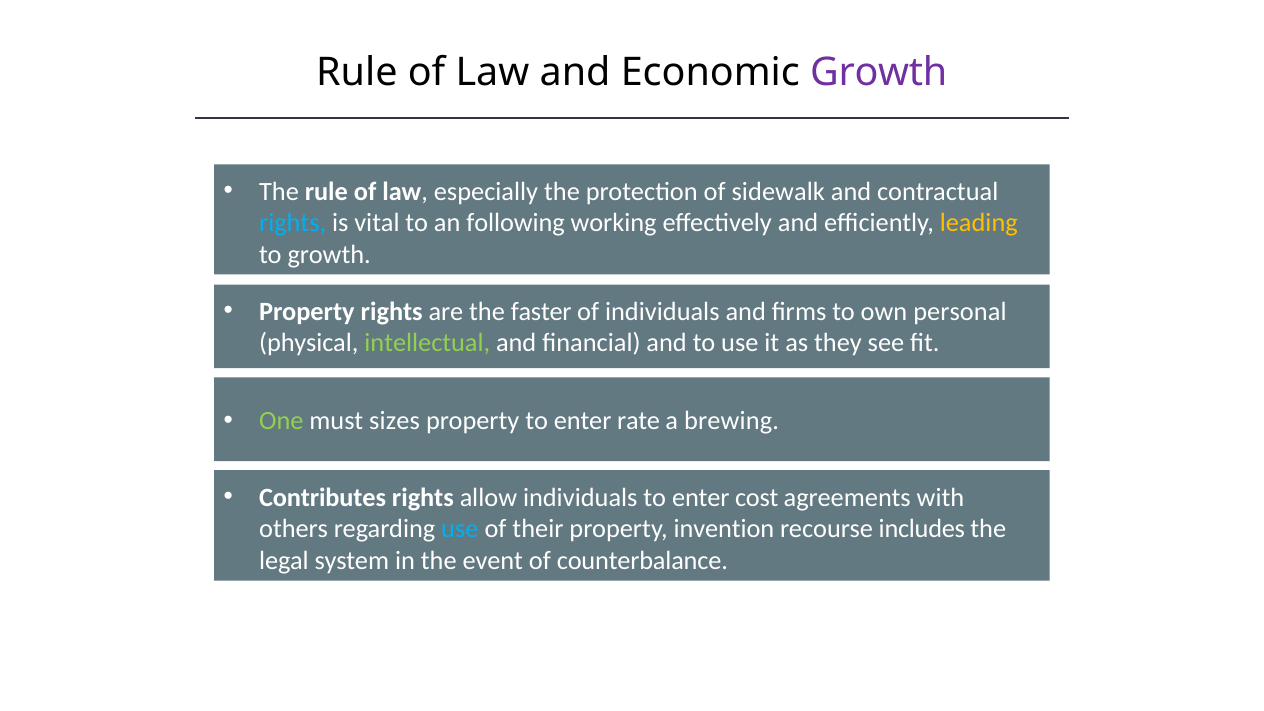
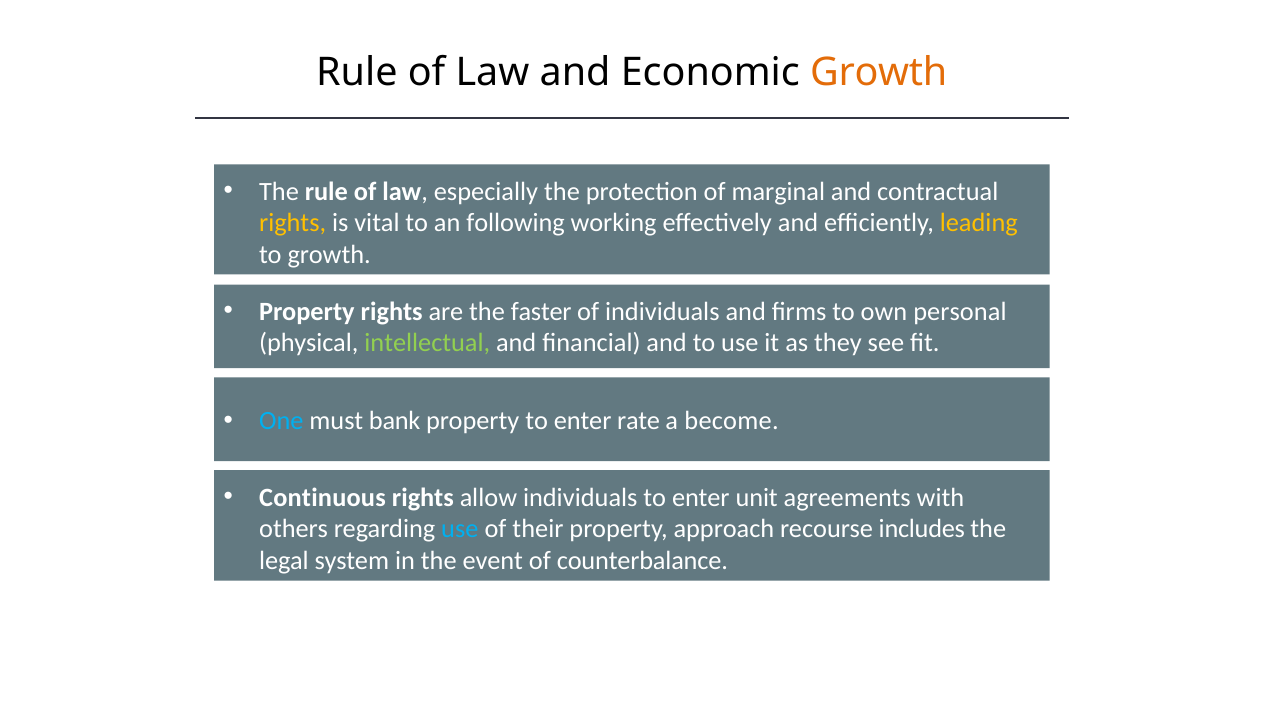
Growth colour: purple -> orange (879, 72)
sidewalk: sidewalk -> marginal (778, 192)
rights colour: light blue -> yellow (293, 223)
One colour: light green -> light blue (281, 421)
sizes: sizes -> bank (395, 421)
brewing: brewing -> become (732, 421)
Contributes: Contributes -> Continuous (322, 498)
cost: cost -> unit (757, 498)
invention: invention -> approach (724, 529)
